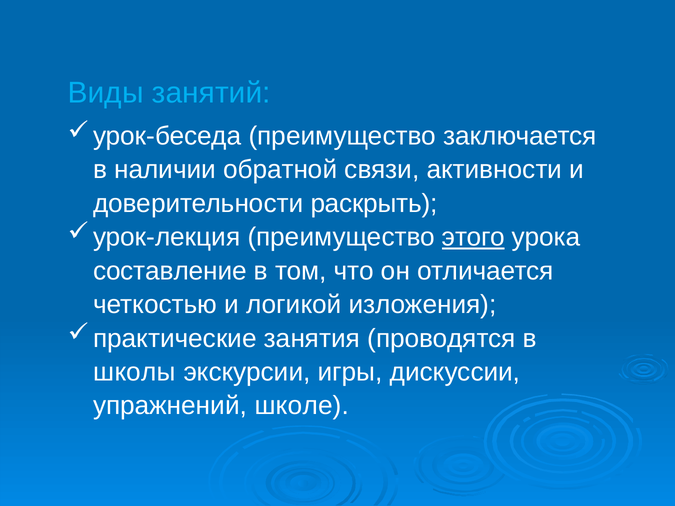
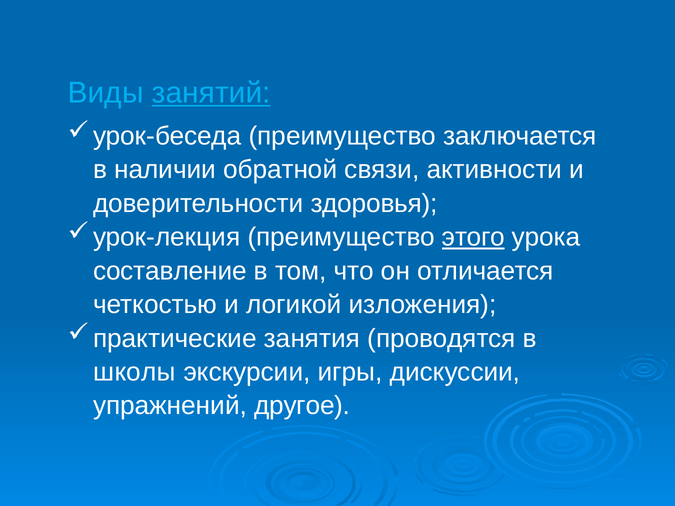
занятий underline: none -> present (211, 93)
раскрыть: раскрыть -> здоровья (374, 204)
школе: школе -> другое (302, 406)
